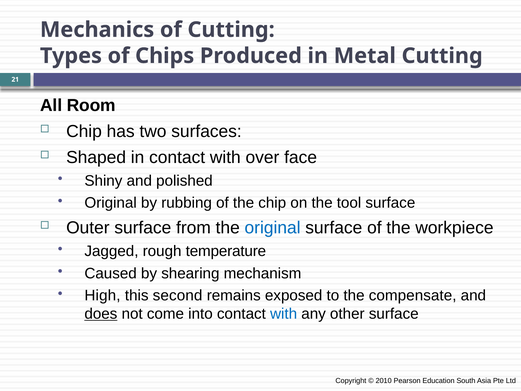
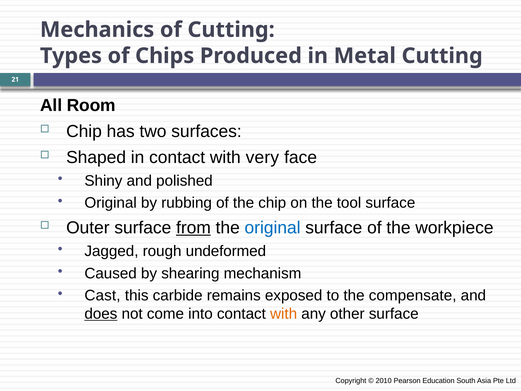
over: over -> very (262, 157)
from underline: none -> present (193, 228)
temperature: temperature -> undeformed (226, 251)
High: High -> Cast (102, 295)
second: second -> carbide (178, 295)
with colour: blue -> orange (284, 314)
